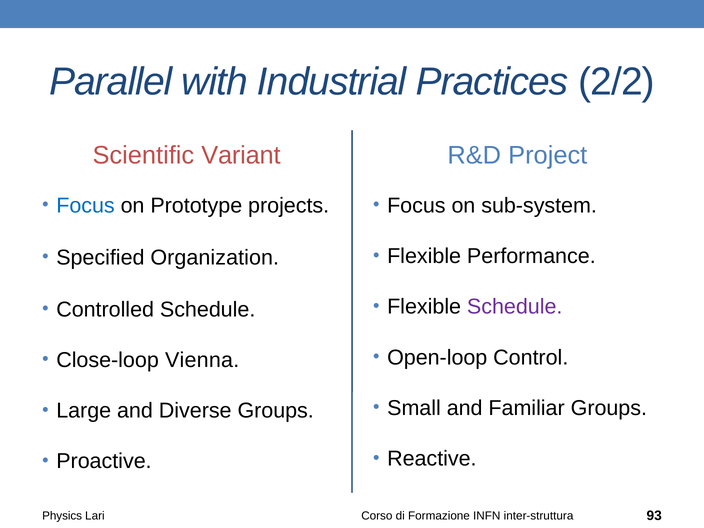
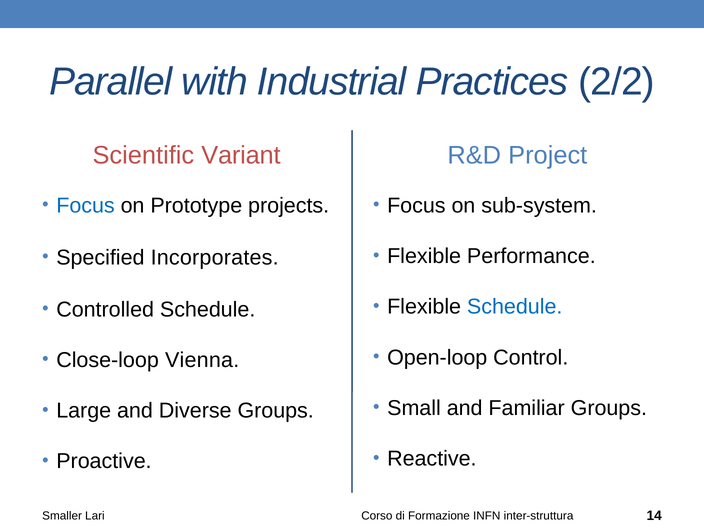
Organization: Organization -> Incorporates (215, 258)
Schedule colour: purple -> blue (515, 307)
Physics: Physics -> Smaller (62, 516)
93: 93 -> 14 (654, 516)
